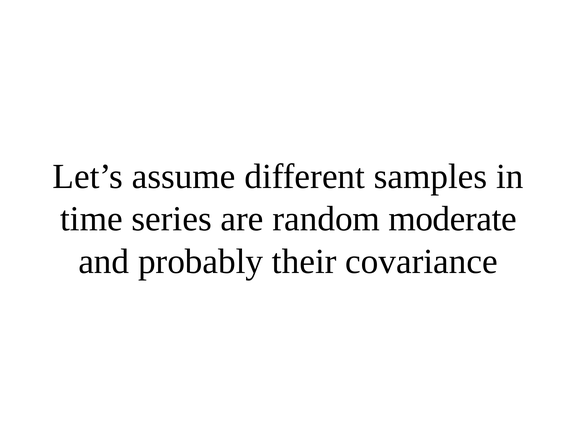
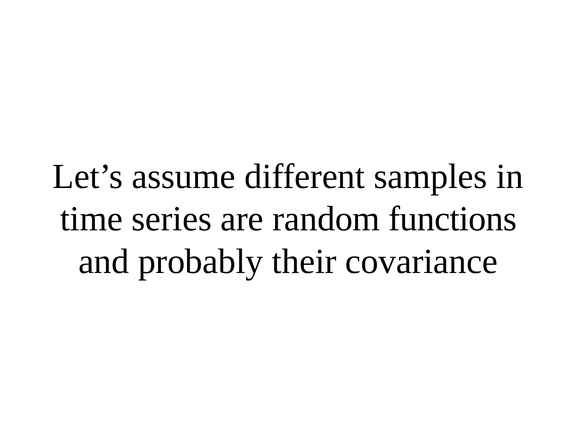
moderate: moderate -> functions (453, 219)
